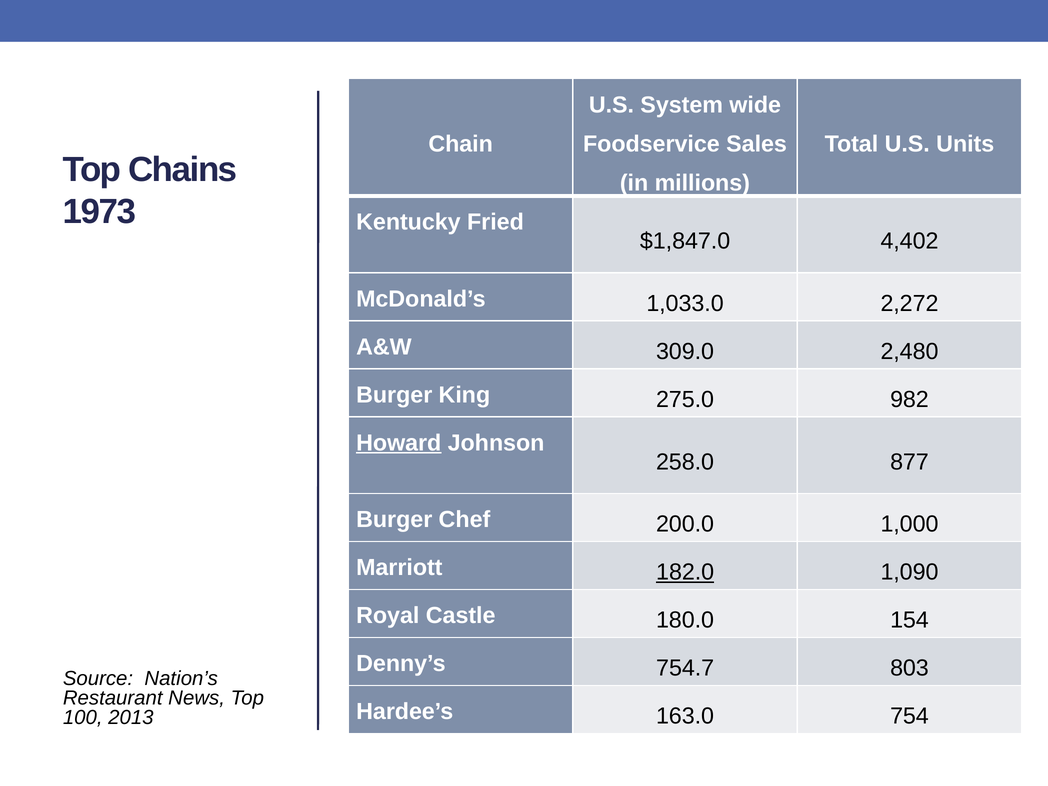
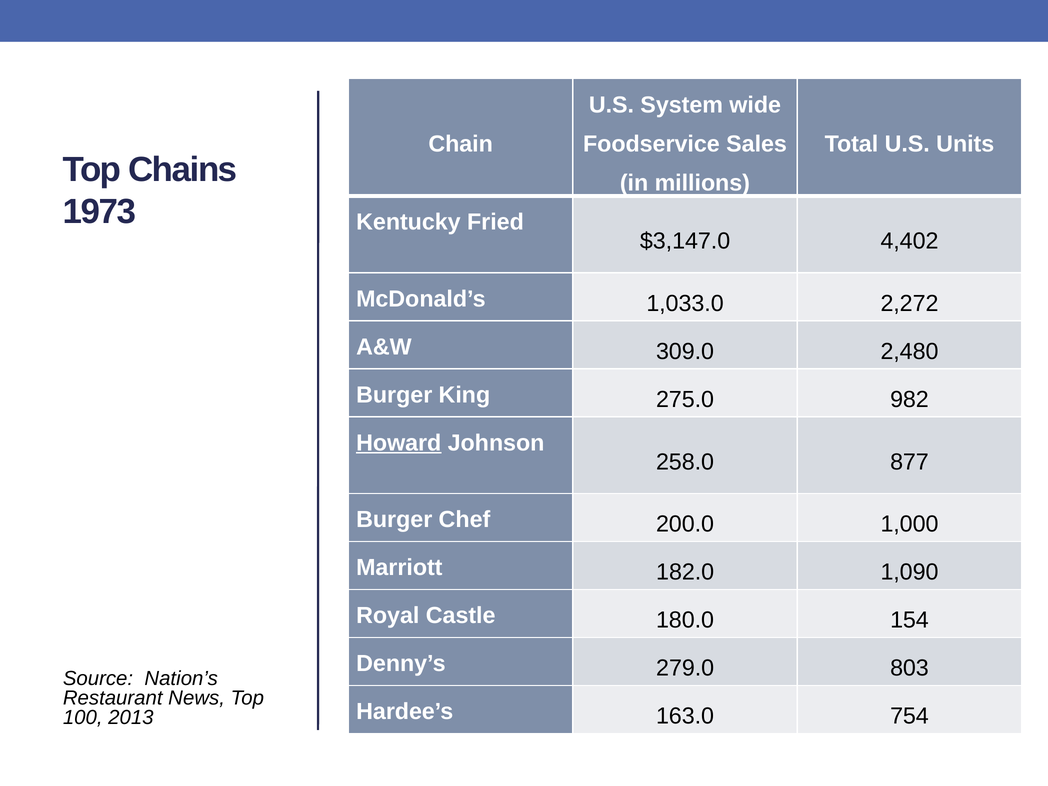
$1,847.0: $1,847.0 -> $3,147.0 (685, 241)
182.0 underline: present -> none (685, 572)
754.7: 754.7 -> 279.0 (685, 668)
